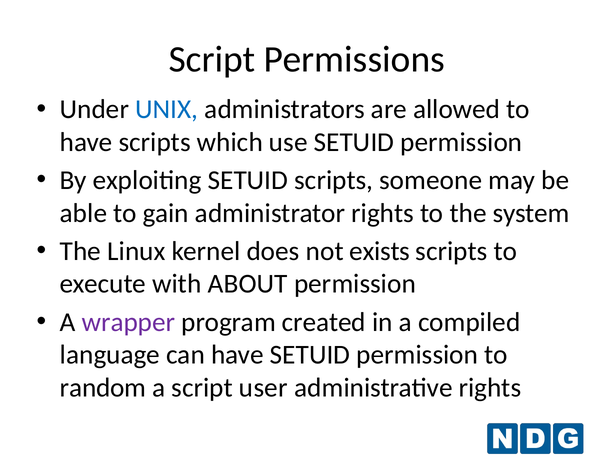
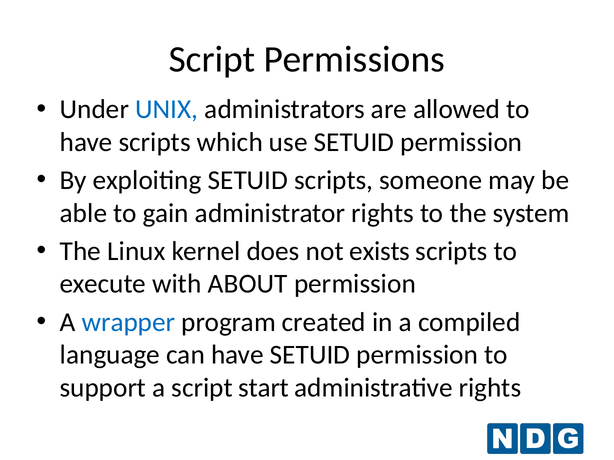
wrapper colour: purple -> blue (128, 322)
random: random -> support (103, 388)
user: user -> start (264, 388)
